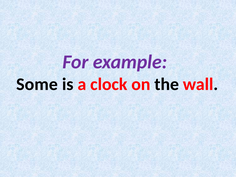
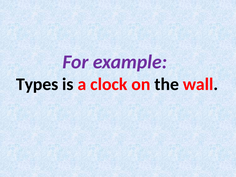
Some: Some -> Types (37, 84)
